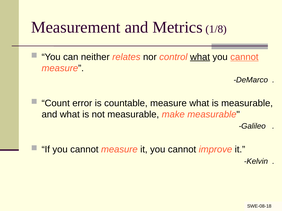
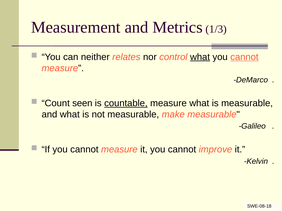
1/8: 1/8 -> 1/3 (216, 29)
error: error -> seen (82, 103)
countable underline: none -> present (126, 103)
